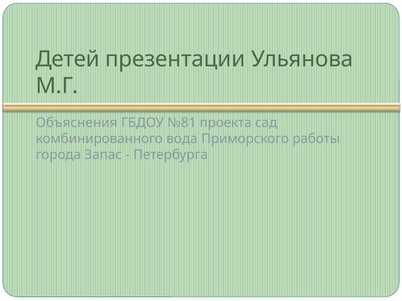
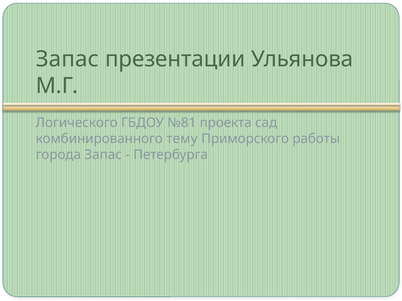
Детей: Детей -> Запас (67, 59)
Объяснения: Объяснения -> Логического (77, 123)
вода: вода -> тему (182, 139)
